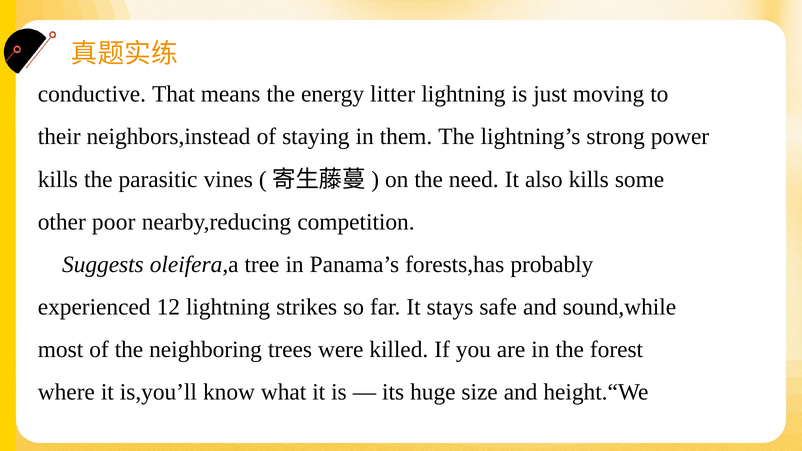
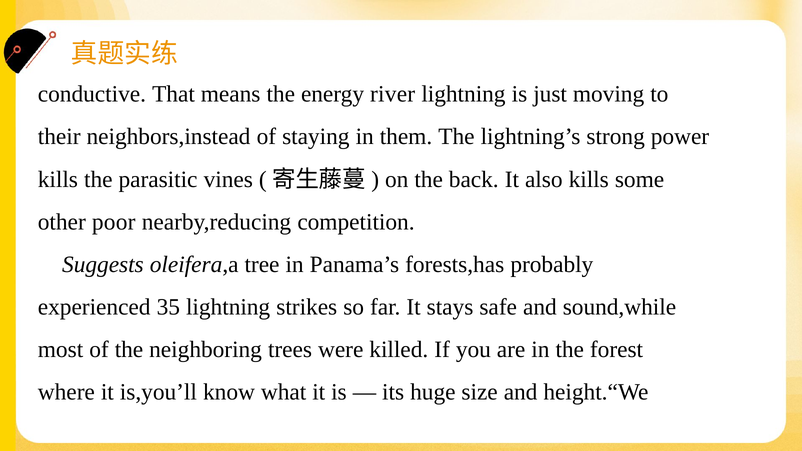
litter: litter -> river (393, 94)
need: need -> back (474, 179)
12: 12 -> 35 (168, 307)
